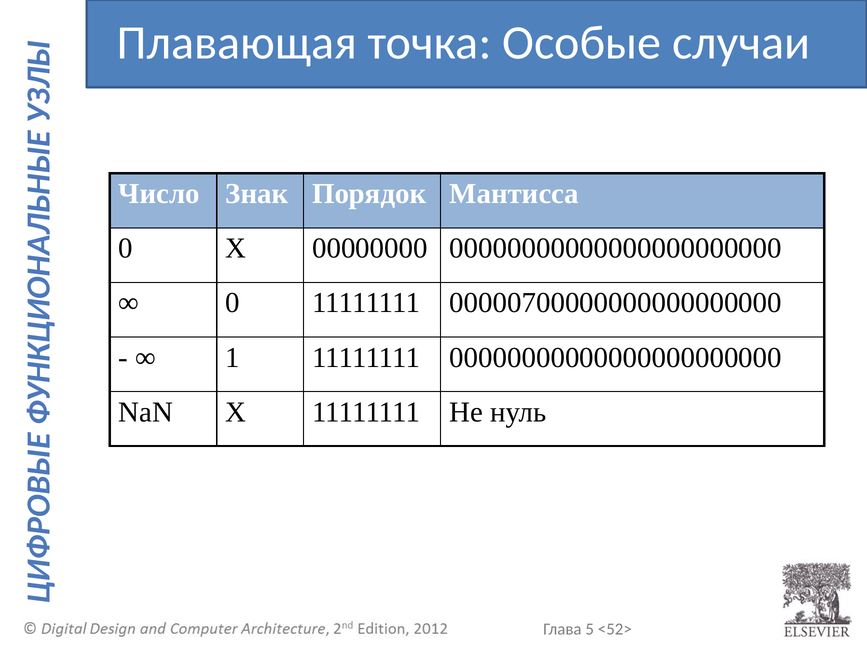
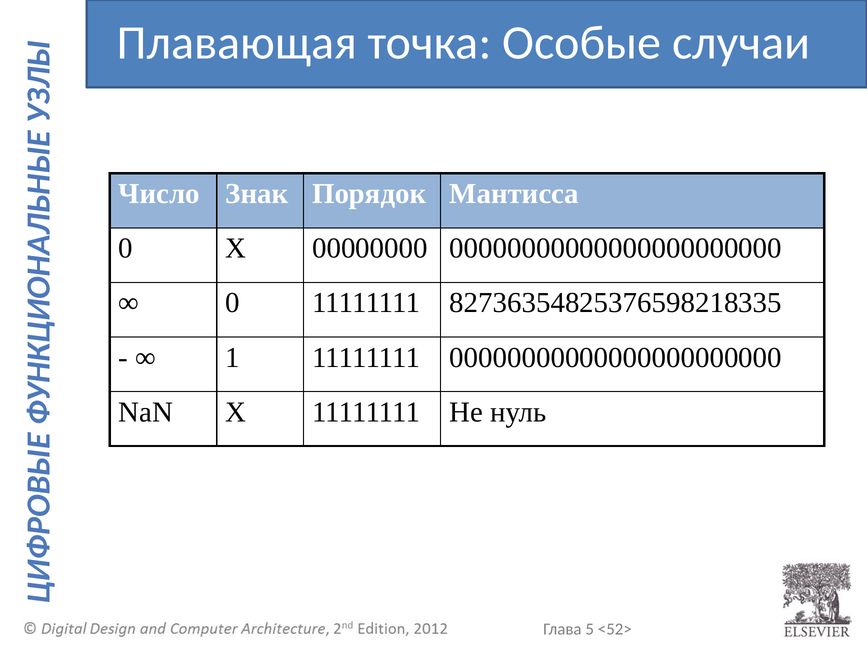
00000700000000000000000: 00000700000000000000000 -> 82736354825376598218335 (616, 303)
